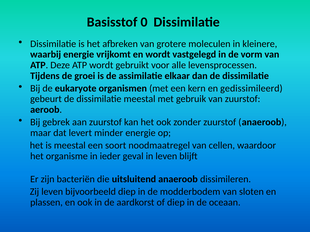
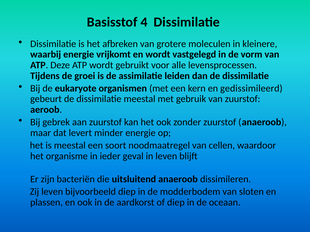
0: 0 -> 4 (144, 22)
elkaar: elkaar -> leiden (177, 76)
